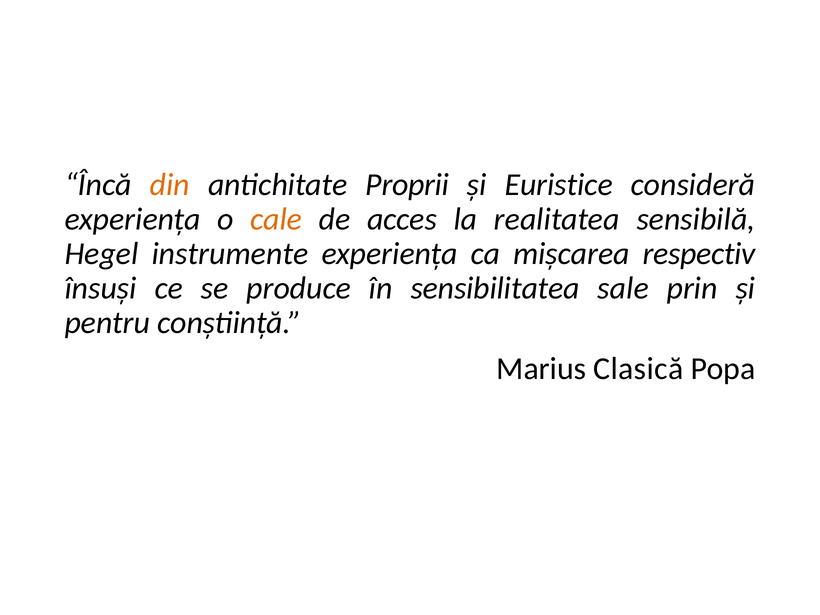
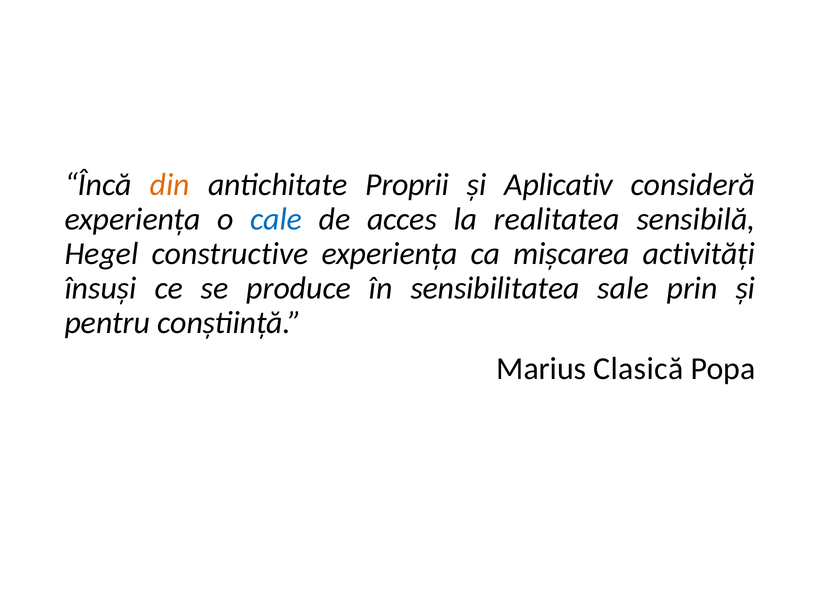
Euristice: Euristice -> Aplicativ (559, 185)
cale colour: orange -> blue (276, 219)
instrumente: instrumente -> constructive (230, 254)
respectiv: respectiv -> activități (699, 254)
